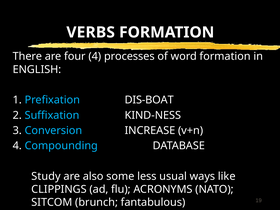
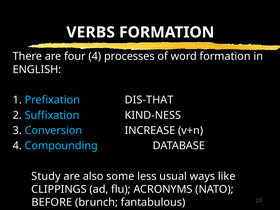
DIS-BOAT: DIS-BOAT -> DIS-THAT (149, 100)
SITCOM: SITCOM -> BEFORE (52, 202)
